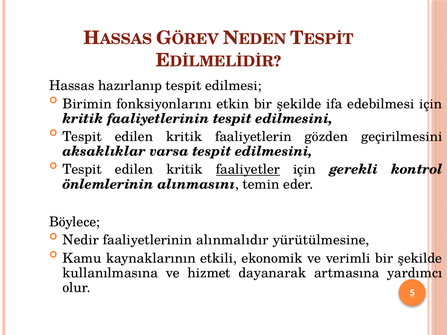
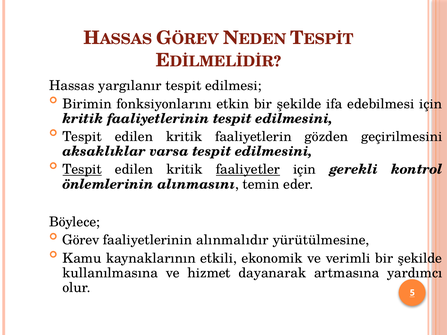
hazırlanıp: hazırlanıp -> yargılanır (130, 86)
Tespit underline: none -> present (82, 170)
Nedir: Nedir -> Görev (81, 240)
